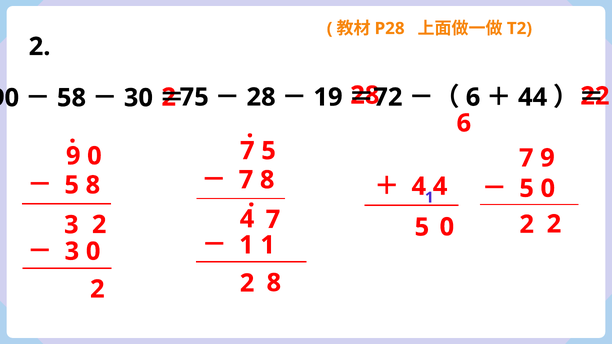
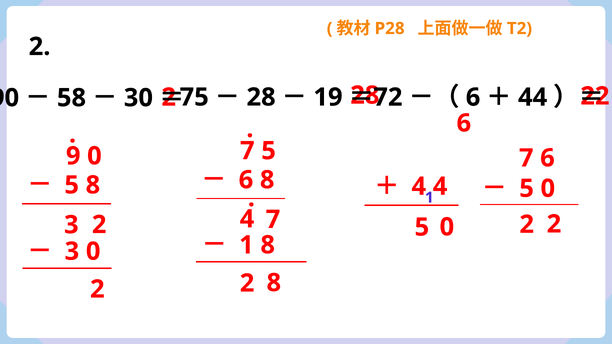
7 9: 9 -> 6 (547, 158)
7: 7 -> 6 (246, 180)
1 1: 1 -> 8 (268, 245)
